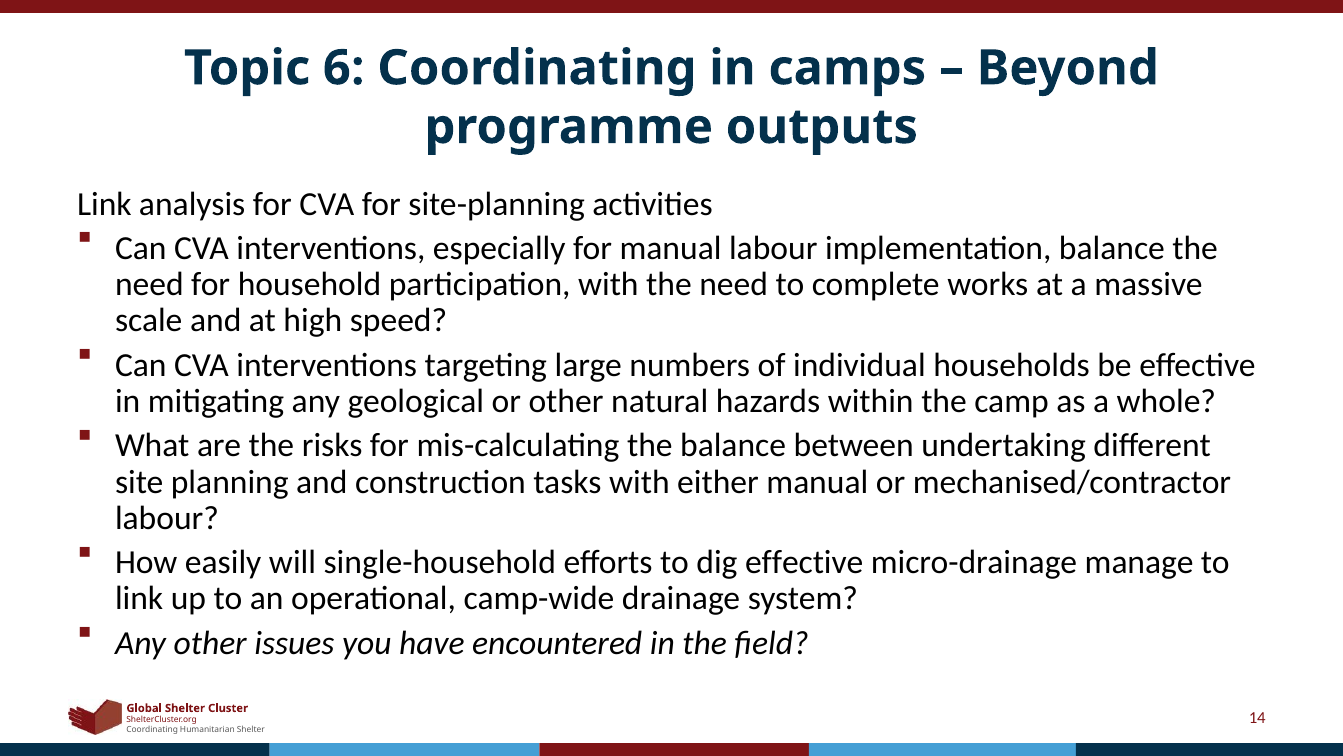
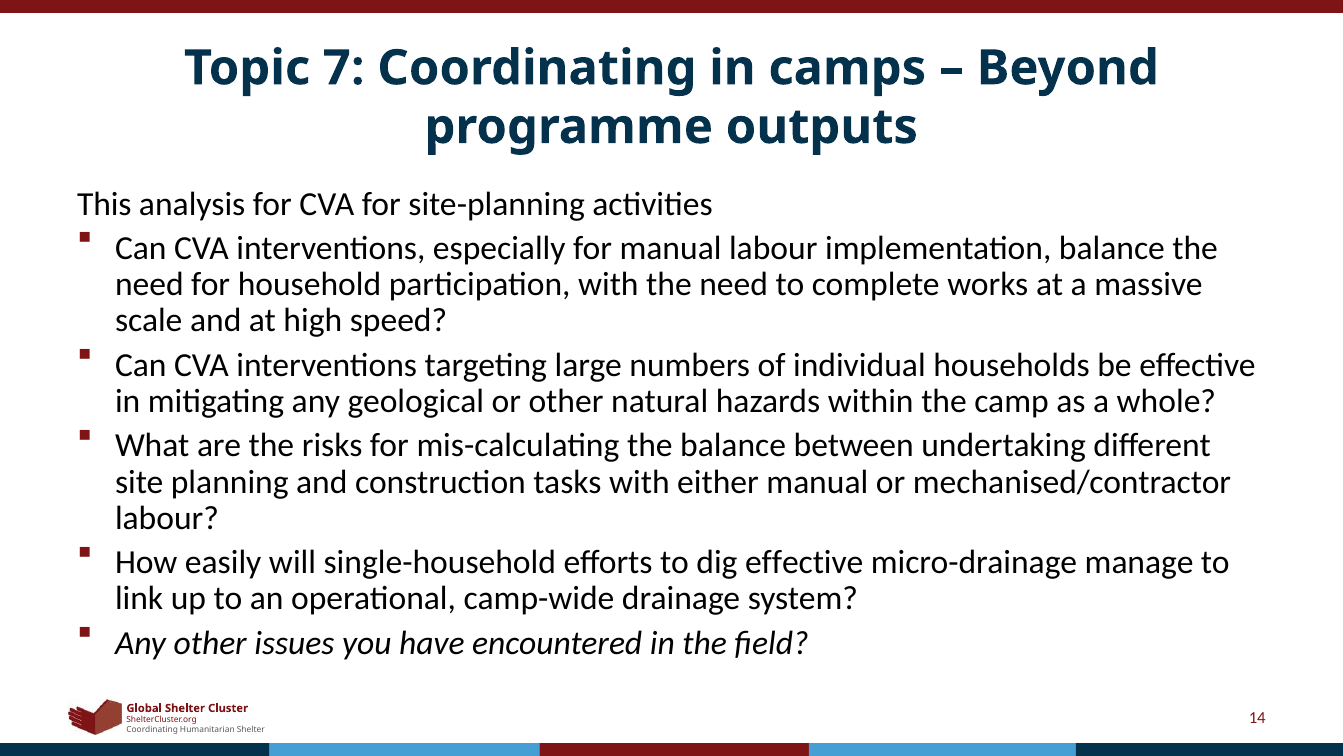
6: 6 -> 7 (344, 68)
Link: Link -> This (104, 204)
